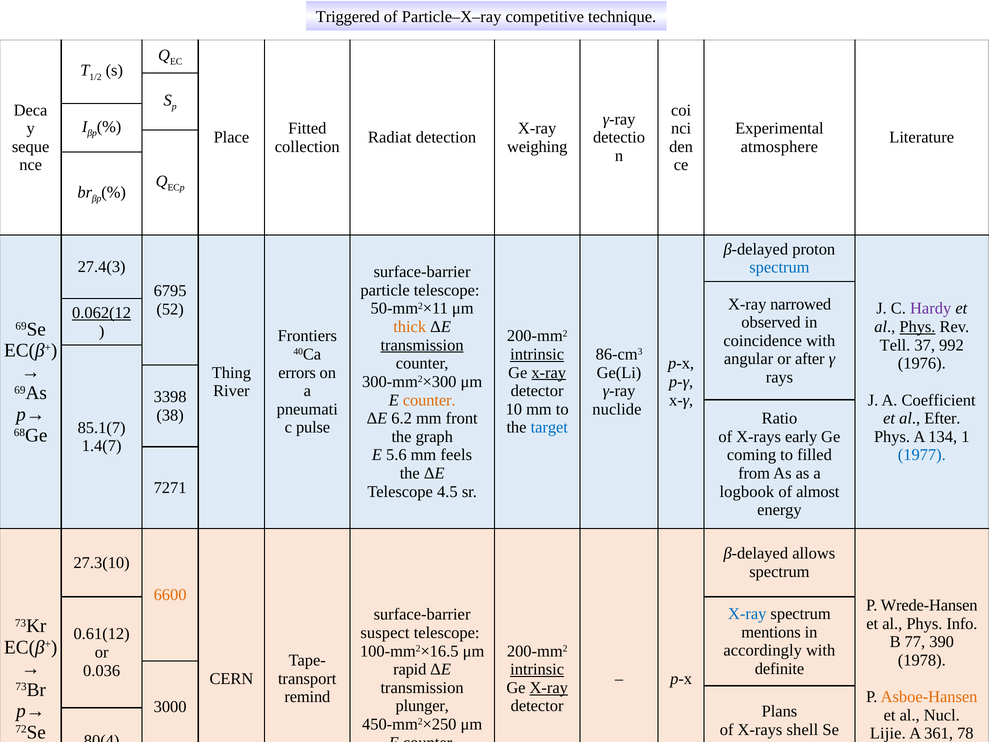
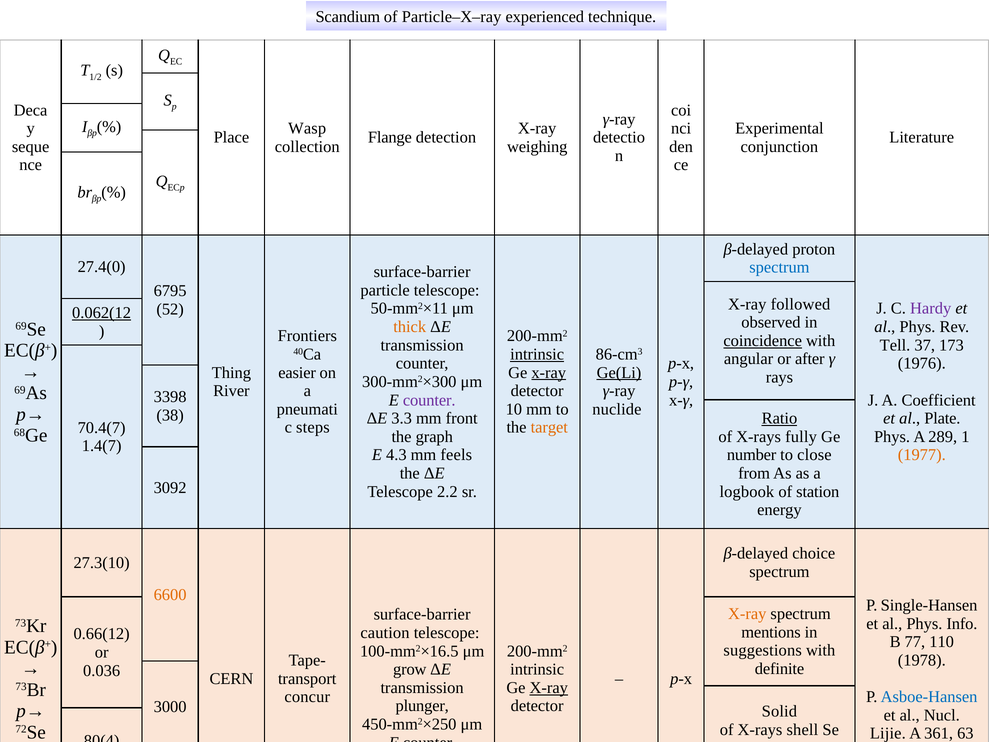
Triggered: Triggered -> Scandium (348, 17)
competitive: competitive -> experienced (545, 17)
Fitted: Fitted -> Wasp (307, 128)
Radiat: Radiat -> Flange (390, 138)
atmosphere: atmosphere -> conjunction (779, 147)
27.4(3: 27.4(3 -> 27.4(0 (102, 267)
narrowed: narrowed -> followed (800, 304)
Phys underline: present -> none (917, 327)
coincidence underline: none -> present (763, 341)
transmission underline: present -> none (422, 345)
992: 992 -> 173 (951, 345)
errors: errors -> easier (297, 372)
Ge(Li underline: none -> present (619, 372)
counter colour: orange -> purple (429, 400)
Ratio underline: none -> present (779, 418)
6.2: 6.2 -> 3.3 (402, 418)
Efter: Efter -> Plate (942, 418)
pulse: pulse -> steps (313, 427)
target colour: blue -> orange (549, 427)
85.1(7: 85.1(7 -> 70.4(7 (102, 428)
early: early -> fully (801, 437)
134: 134 -> 289 (943, 437)
5.6: 5.6 -> 4.3 (396, 455)
coming: coming -> number (752, 455)
filled: filled -> close (814, 455)
1977 colour: blue -> orange (922, 455)
7271: 7271 -> 3092 (170, 487)
4.5: 4.5 -> 2.2 (447, 491)
almost: almost -> station (818, 491)
allows: allows -> choice (814, 553)
Wrede-Hansen: Wrede-Hansen -> Single-Hansen (929, 605)
X-ray colour: blue -> orange (747, 614)
suspect: suspect -> caution (385, 633)
0.61(12: 0.61(12 -> 0.66(12 (102, 634)
390: 390 -> 110 (942, 642)
accordingly: accordingly -> suggestions (763, 650)
rapid: rapid -> grow (410, 669)
intrinsic underline: present -> none (537, 669)
remind: remind -> concur (307, 697)
Asboe-Hansen colour: orange -> blue (929, 697)
Plans: Plans -> Solid (779, 711)
78: 78 -> 63 (965, 733)
